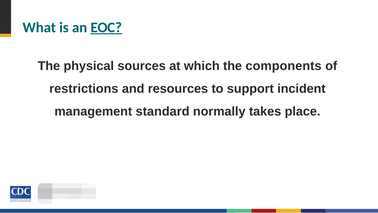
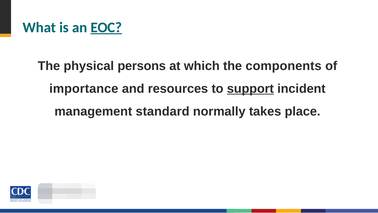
sources: sources -> persons (142, 66)
restrictions: restrictions -> importance (84, 88)
support underline: none -> present (250, 88)
